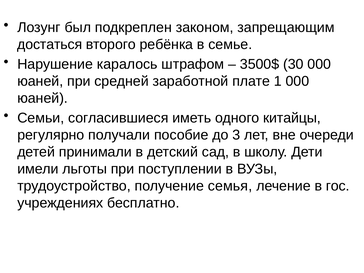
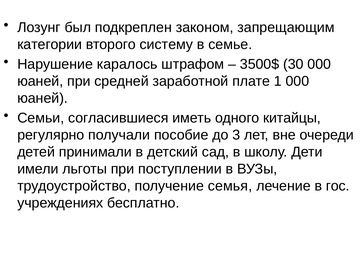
достаться: достаться -> категории (50, 44)
ребёнка: ребёнка -> систему (166, 44)
